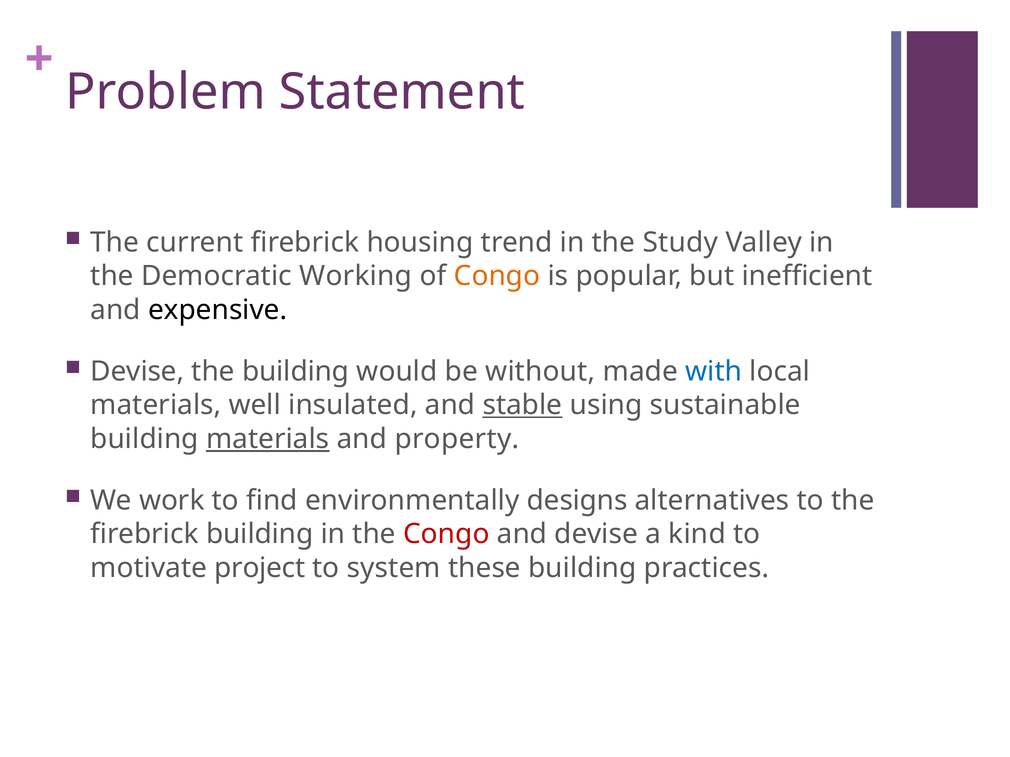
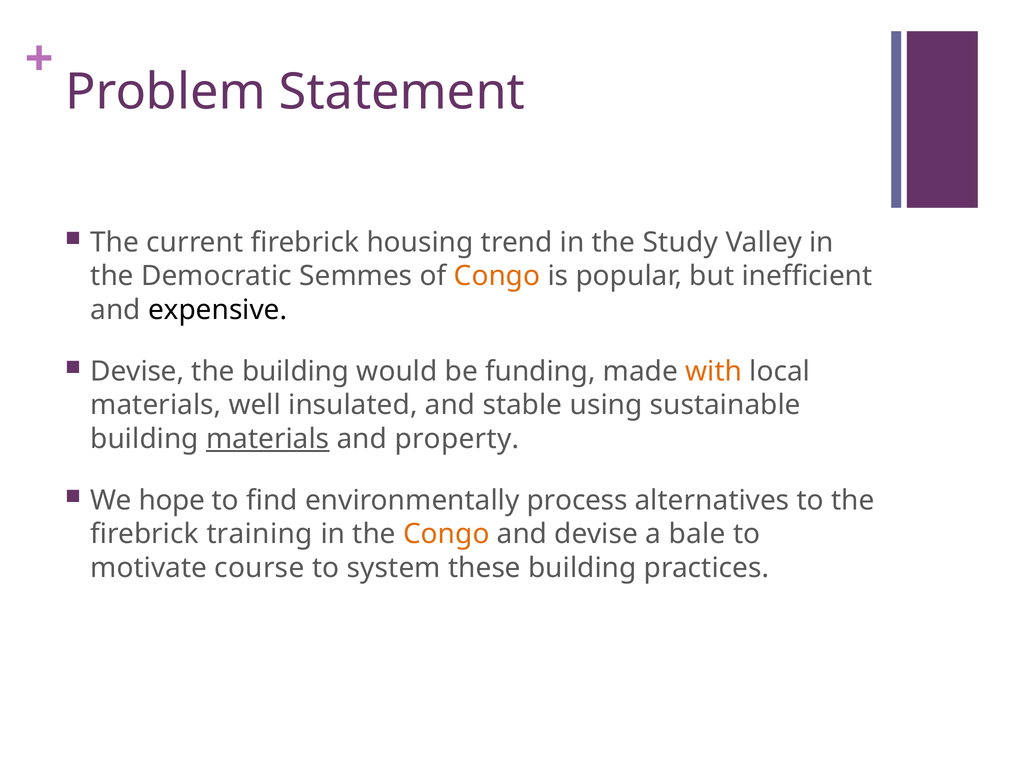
Working: Working -> Semmes (356, 276)
without: without -> funding (540, 372)
with colour: blue -> orange (714, 372)
stable underline: present -> none (522, 405)
work: work -> hope (172, 501)
designs: designs -> process (577, 501)
firebrick building: building -> training (259, 535)
Congo colour: red -> orange (446, 535)
kind: kind -> bale (697, 535)
project: project -> course (259, 568)
